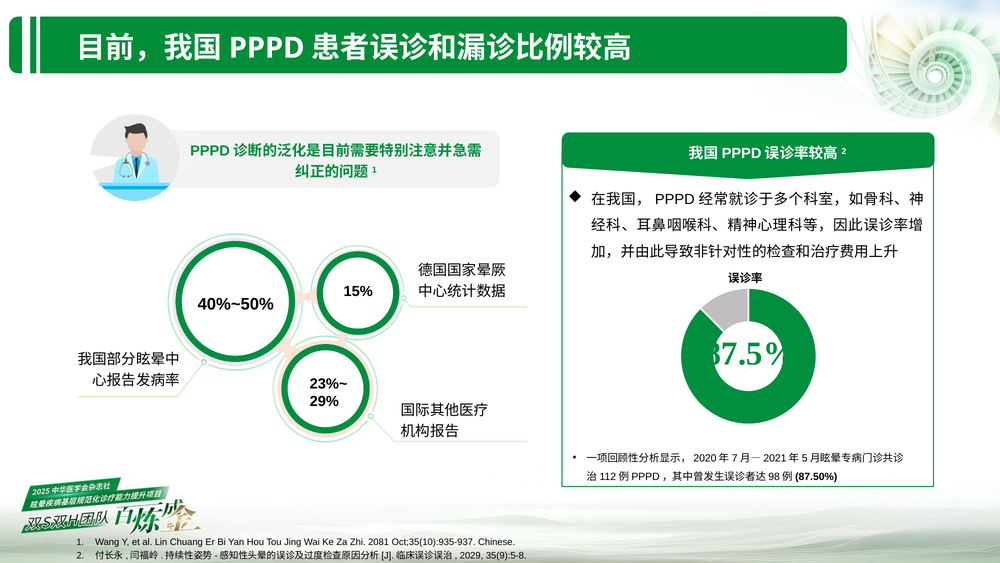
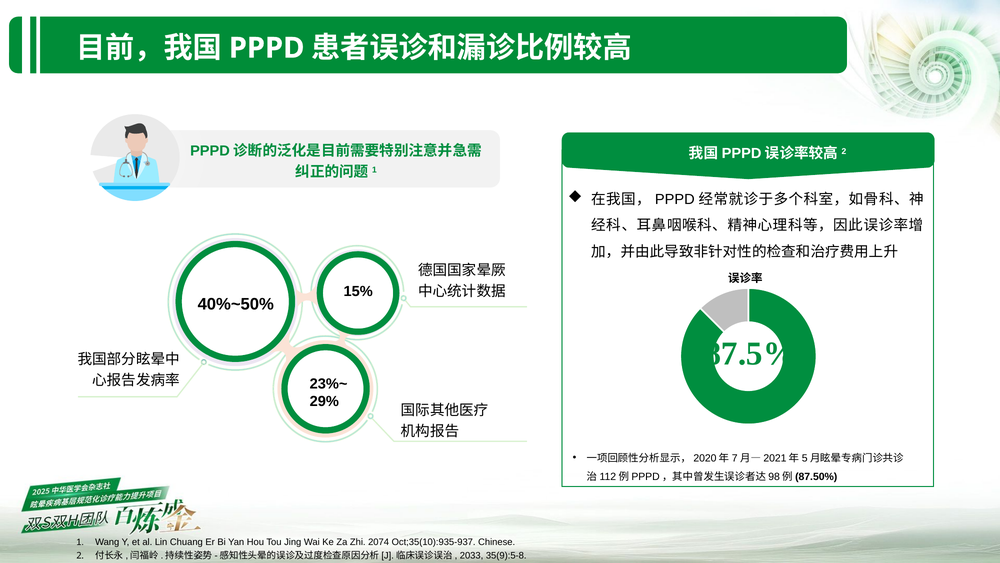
2081: 2081 -> 2074 (379, 541)
2029: 2029 -> 2033 (472, 555)
